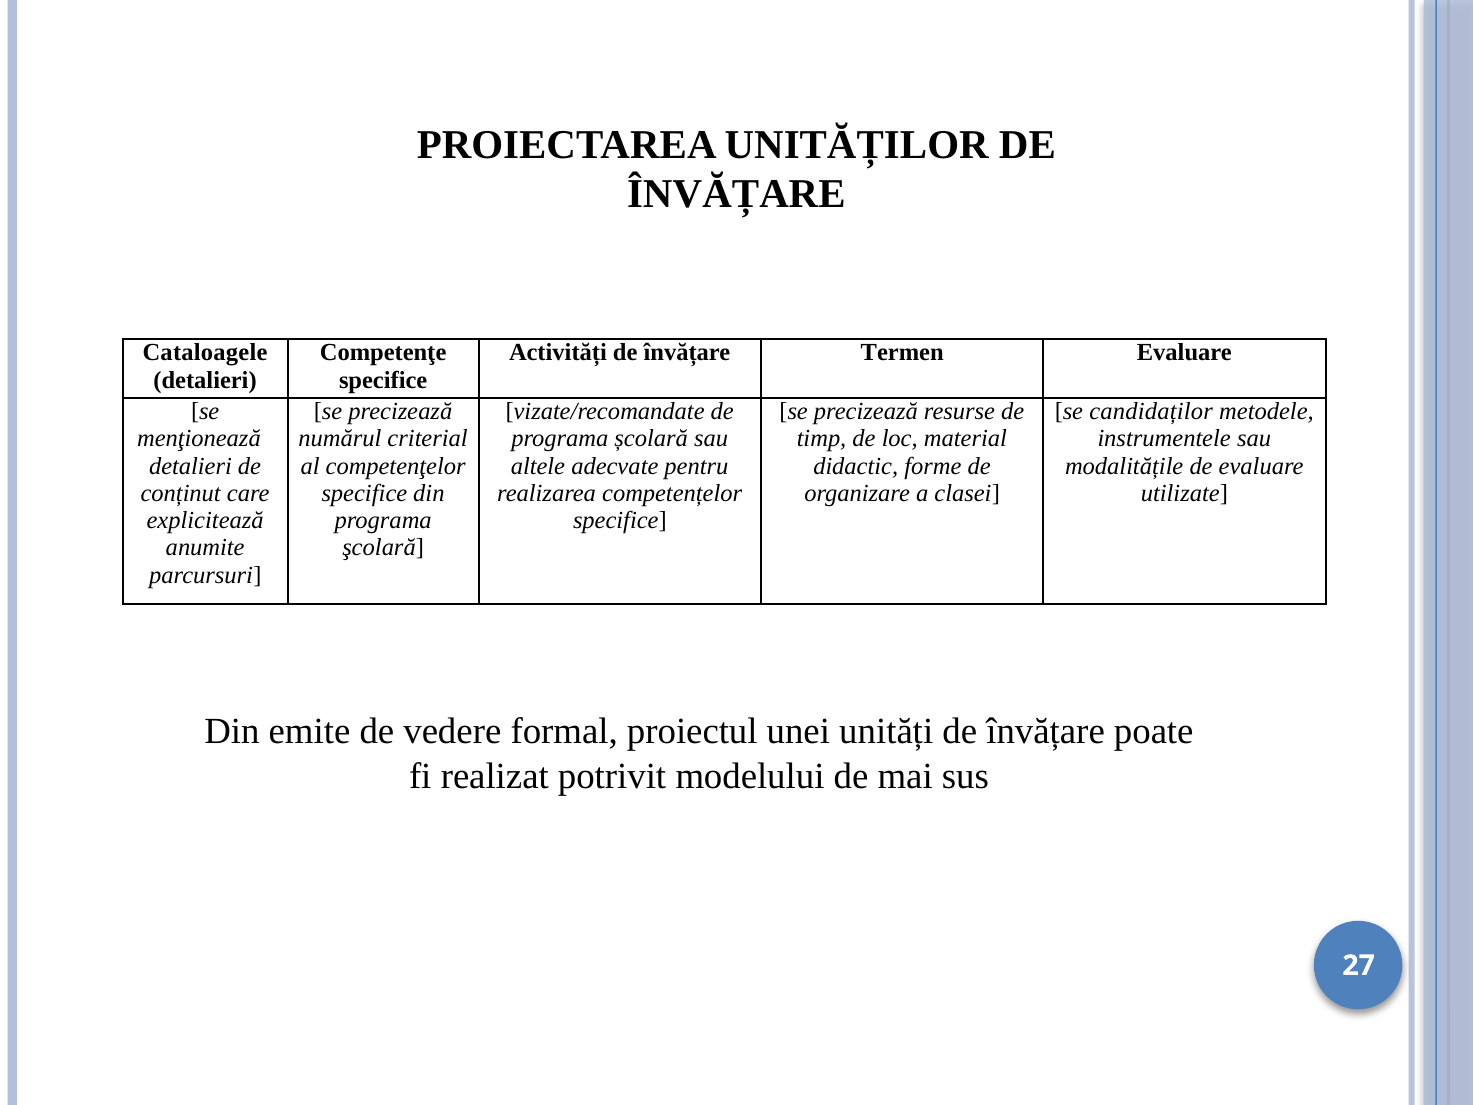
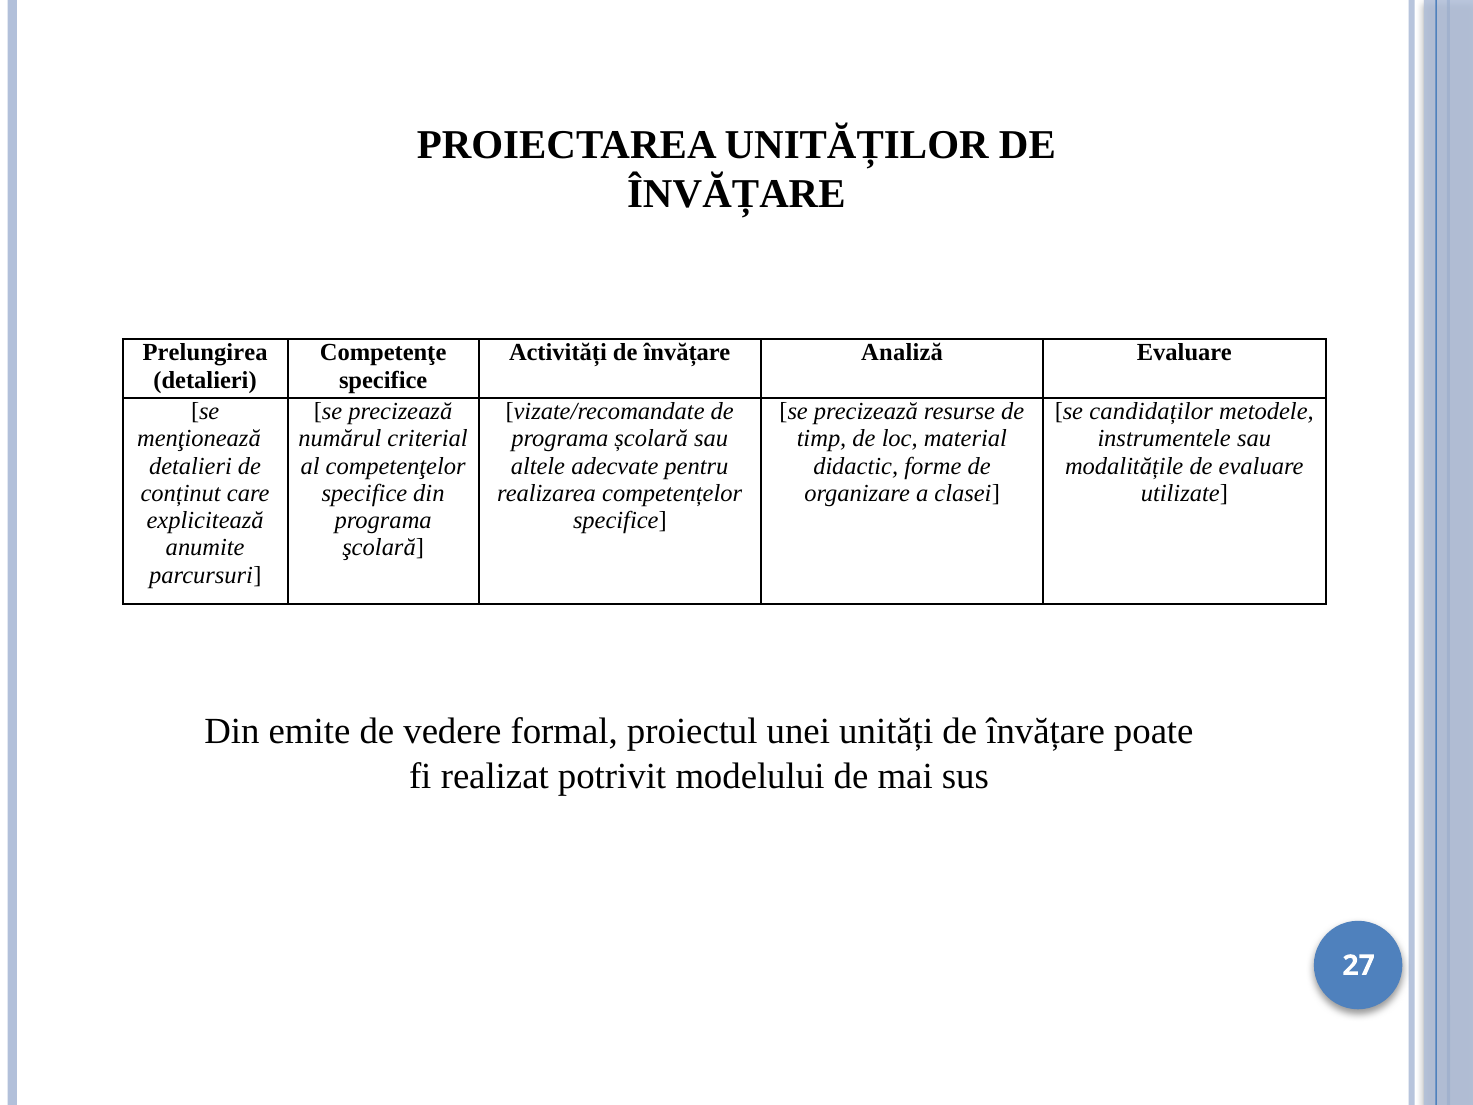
Cataloagele: Cataloagele -> Prelungirea (205, 353)
Termen: Termen -> Analiză (902, 353)
